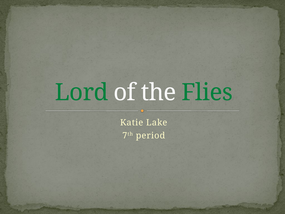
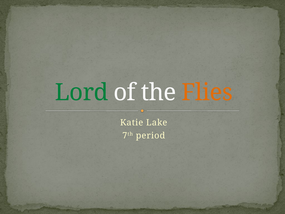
Flies colour: green -> orange (207, 92)
